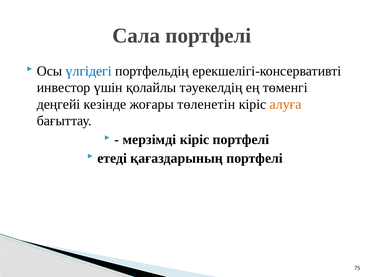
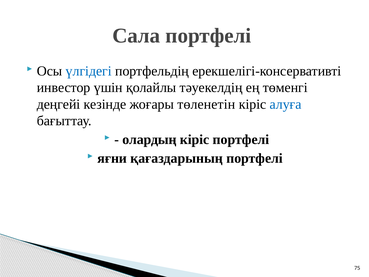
алуға colour: orange -> blue (286, 104)
мерзімді: мерзімді -> олардың (149, 139)
етеді: етеді -> яғни (112, 158)
